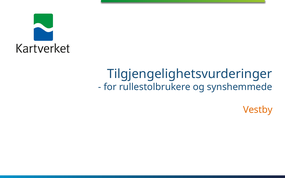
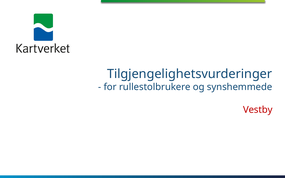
Vestby colour: orange -> red (258, 110)
